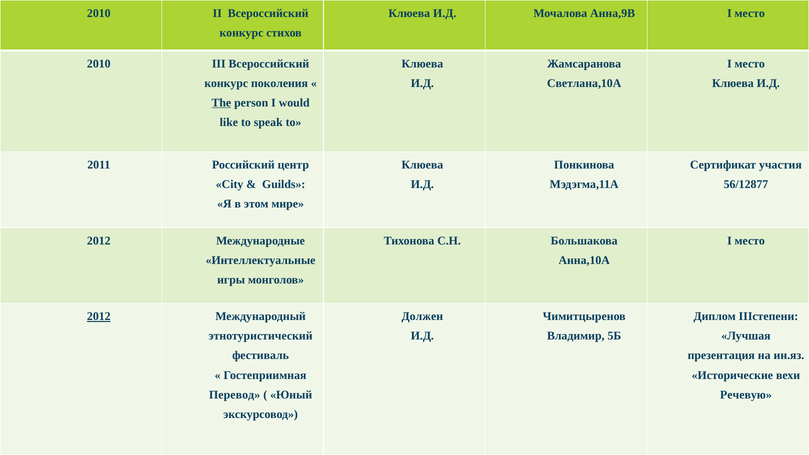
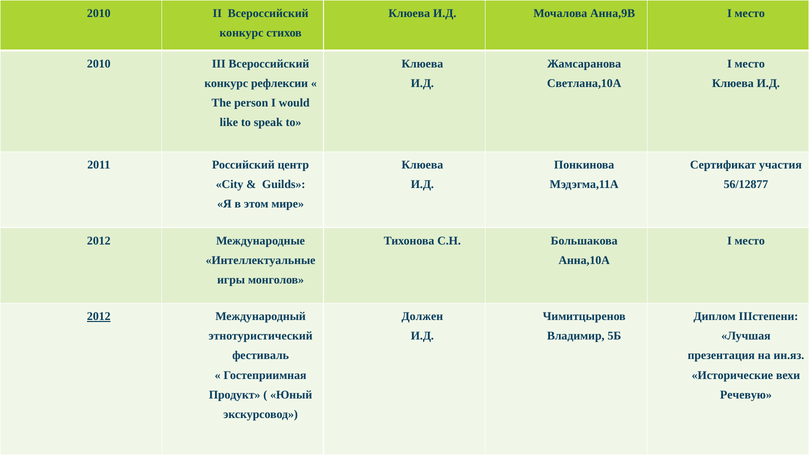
поколения: поколения -> рефлексии (280, 83)
The underline: present -> none (221, 103)
Перевод: Перевод -> Продукт (235, 395)
